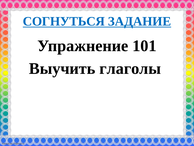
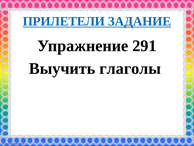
СОГНУТЬСЯ: СОГНУТЬСЯ -> ПРИЛЕТЕЛИ (64, 21)
101: 101 -> 291 (144, 46)
